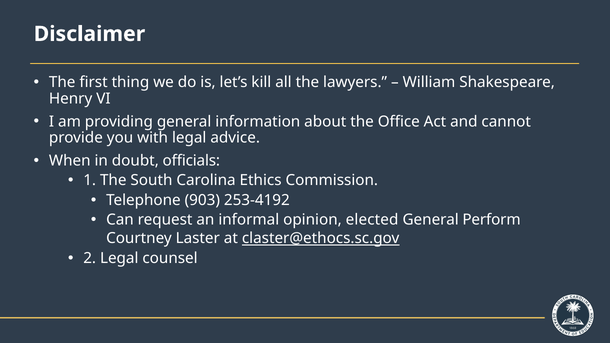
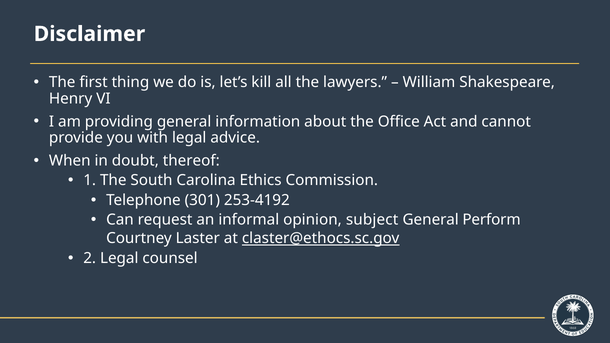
officials: officials -> thereof (191, 161)
903: 903 -> 301 (202, 200)
elected: elected -> subject (372, 220)
